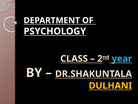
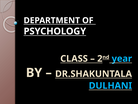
DULHANI colour: yellow -> light blue (110, 85)
